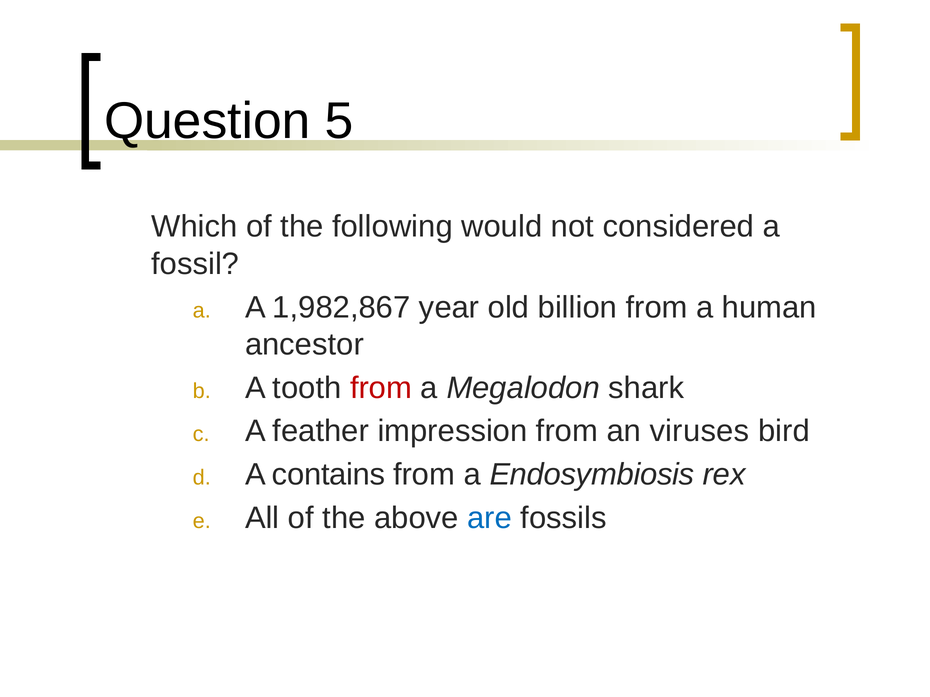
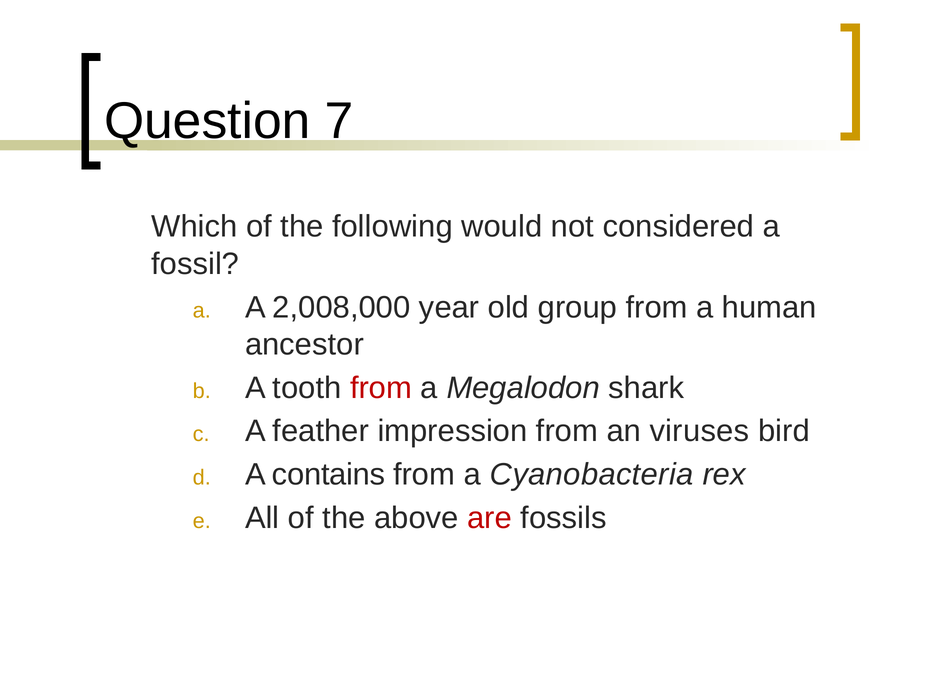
5: 5 -> 7 (339, 121)
1,982,867: 1,982,867 -> 2,008,000 (341, 308)
billion: billion -> group (577, 308)
Endosymbiosis: Endosymbiosis -> Cyanobacteria (592, 475)
are colour: blue -> red (490, 518)
